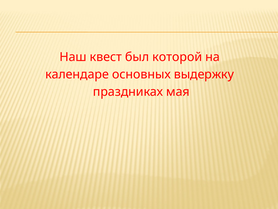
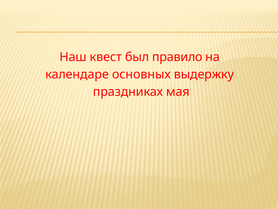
которой: которой -> правило (177, 57)
